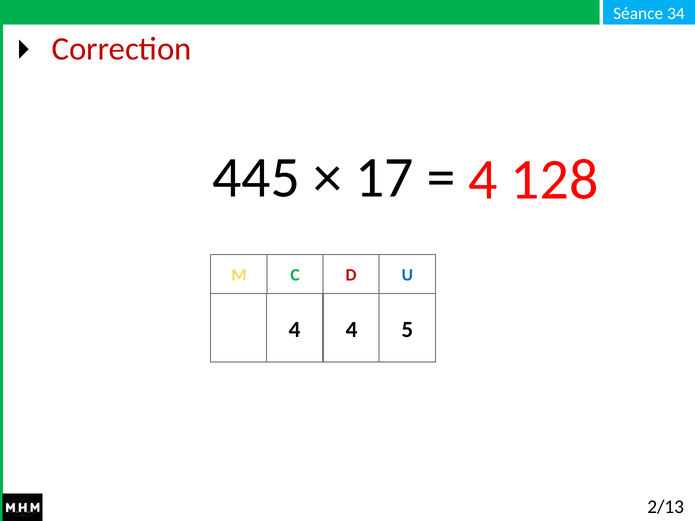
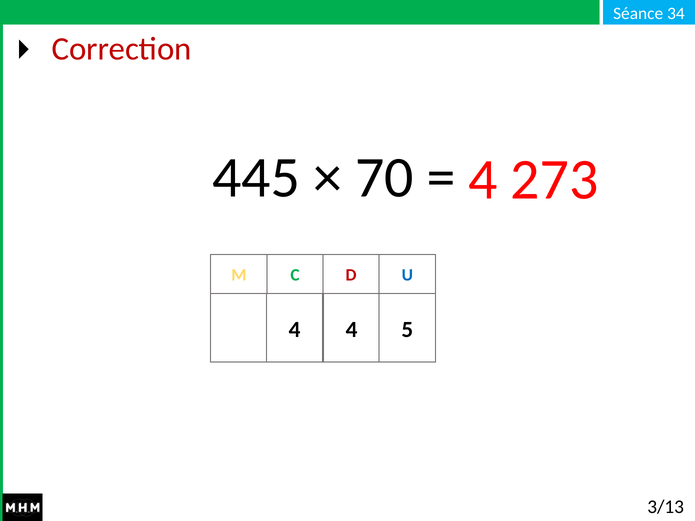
17: 17 -> 70 (384, 178)
128: 128 -> 273 (554, 180)
2/13: 2/13 -> 3/13 (666, 507)
